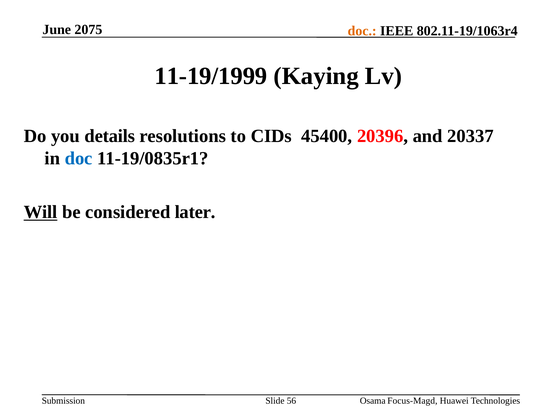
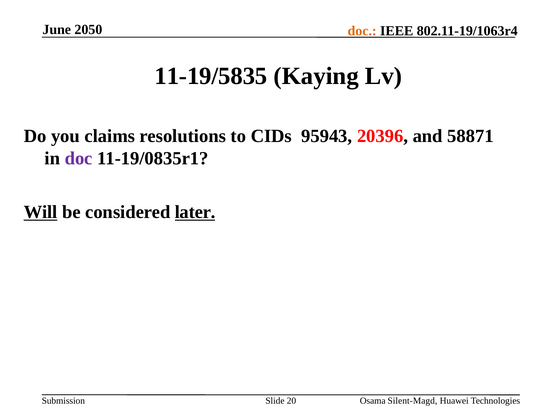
2075: 2075 -> 2050 (88, 30)
11-19/1999: 11-19/1999 -> 11-19/5835 (211, 76)
details: details -> claims (110, 136)
45400: 45400 -> 95943 (327, 136)
20337: 20337 -> 58871 (470, 136)
doc colour: blue -> purple (79, 158)
later underline: none -> present (195, 212)
56: 56 -> 20 (291, 401)
Focus-Magd: Focus-Magd -> Silent-Magd (412, 401)
